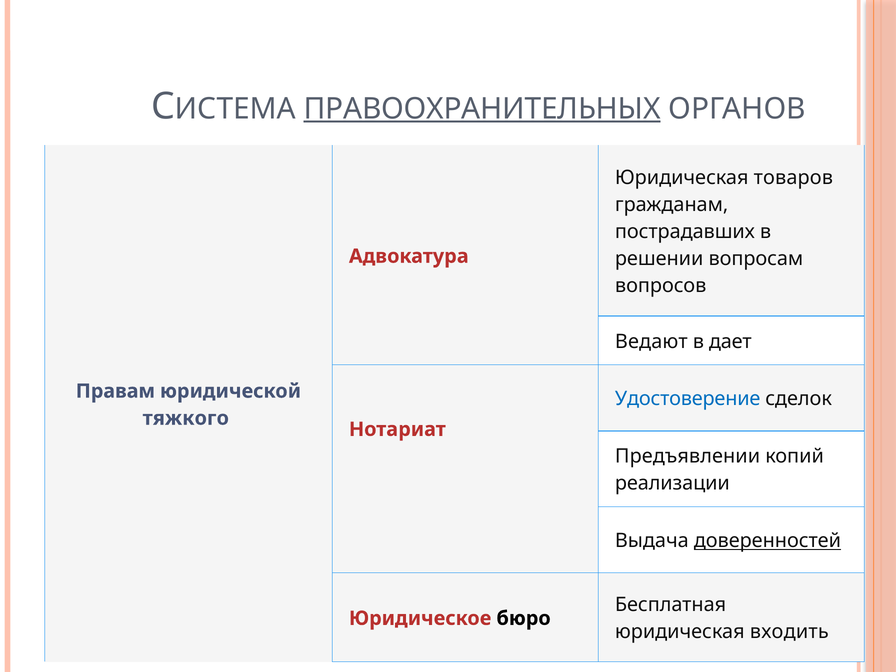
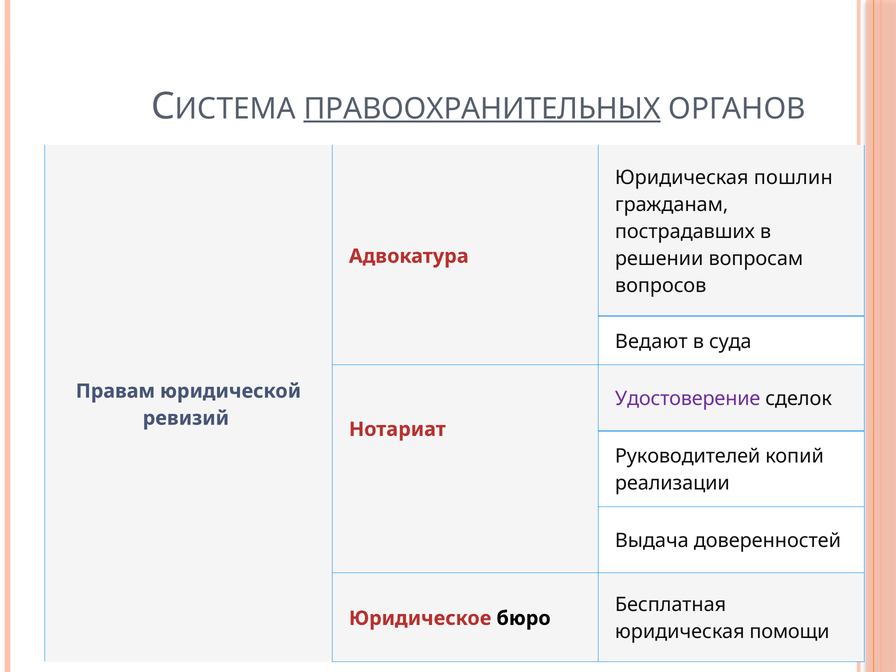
товаров: товаров -> пошлин (793, 178)
дает: дает -> суда (730, 341)
Удостоверение colour: blue -> purple (688, 399)
тяжкого: тяжкого -> ревизий (186, 418)
Предъявлении: Предъявлении -> Руководителей (688, 456)
доверенностей underline: present -> none (767, 541)
входить: входить -> помощи (789, 632)
